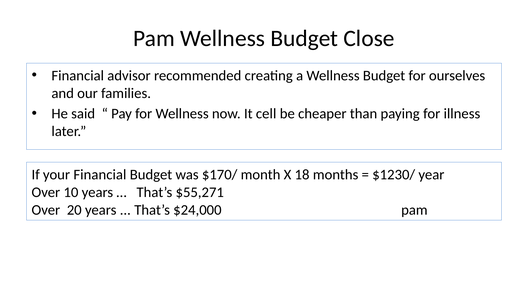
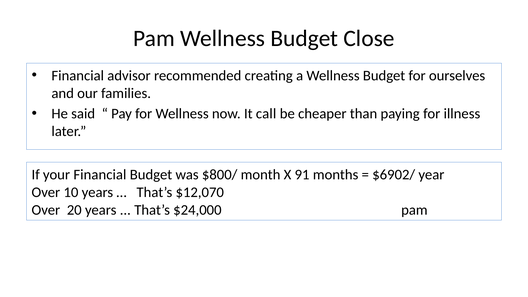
cell: cell -> call (266, 114)
$170/: $170/ -> $800/ (220, 175)
18: 18 -> 91 (302, 175)
$1230/: $1230/ -> $6902/ (394, 175)
$55,271: $55,271 -> $12,070 (200, 192)
